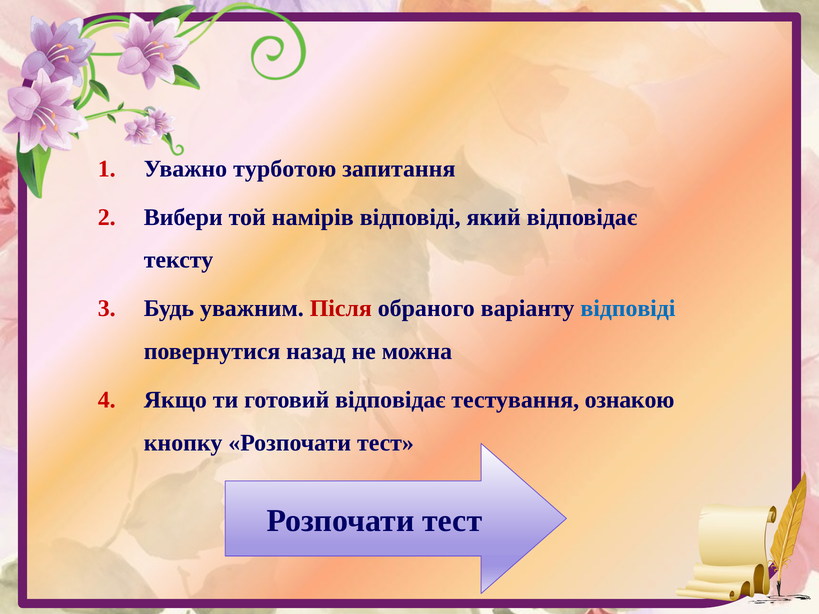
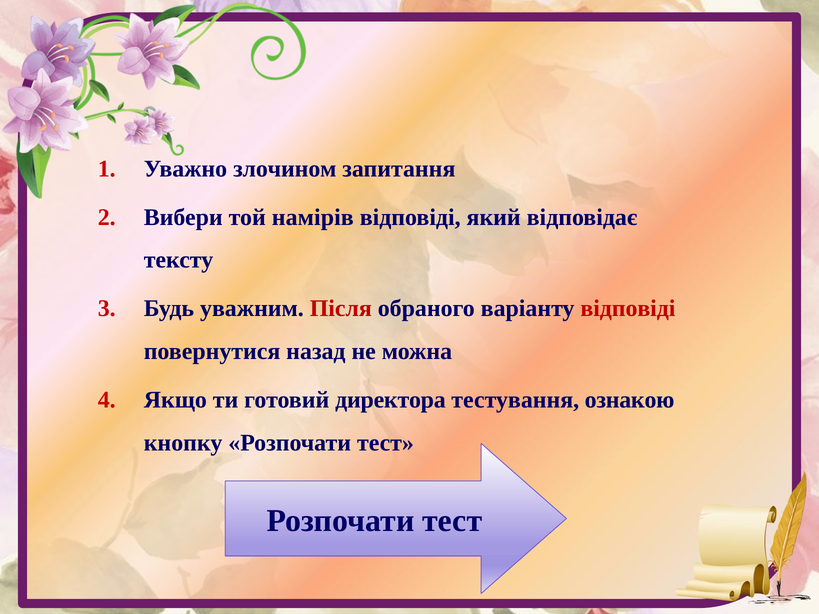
турботою: турботою -> злочином (285, 169)
відповіді colour: blue -> red (628, 309)
готовий відповідає: відповідає -> директора (390, 400)
